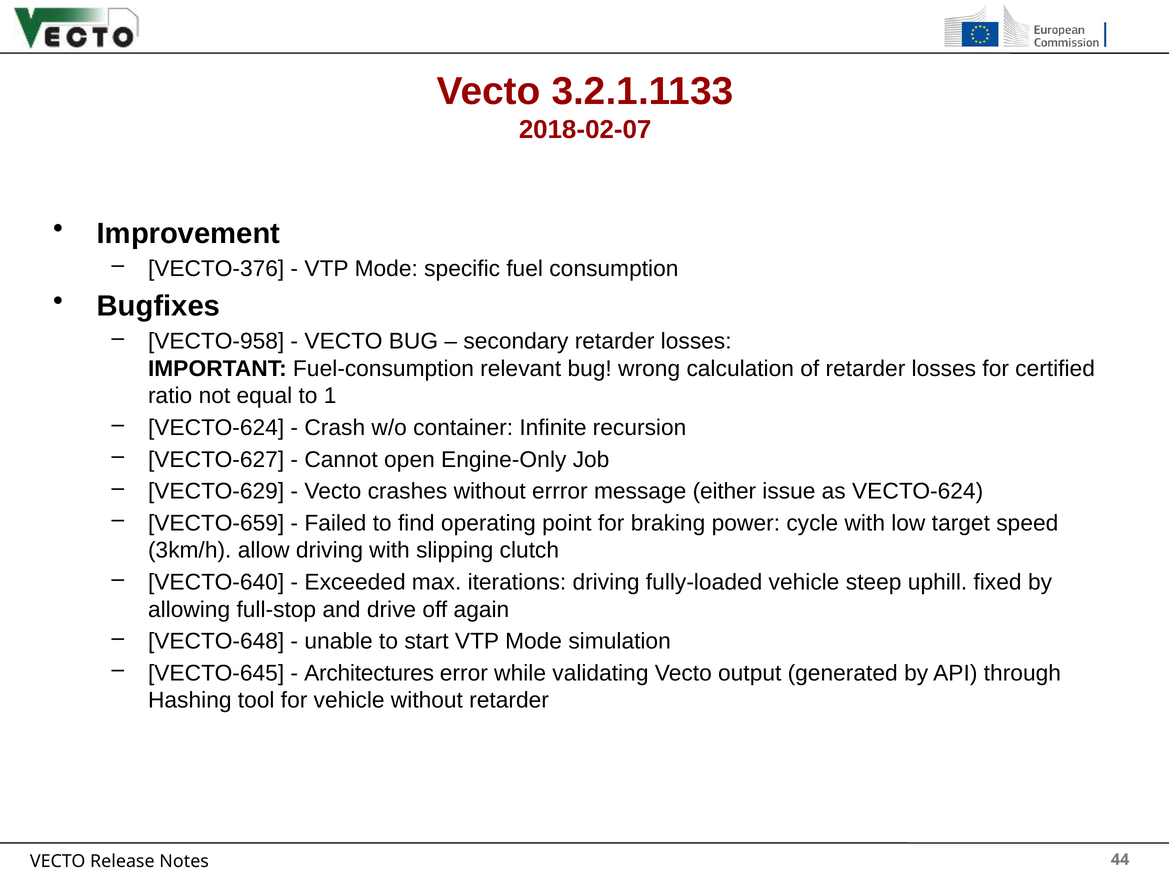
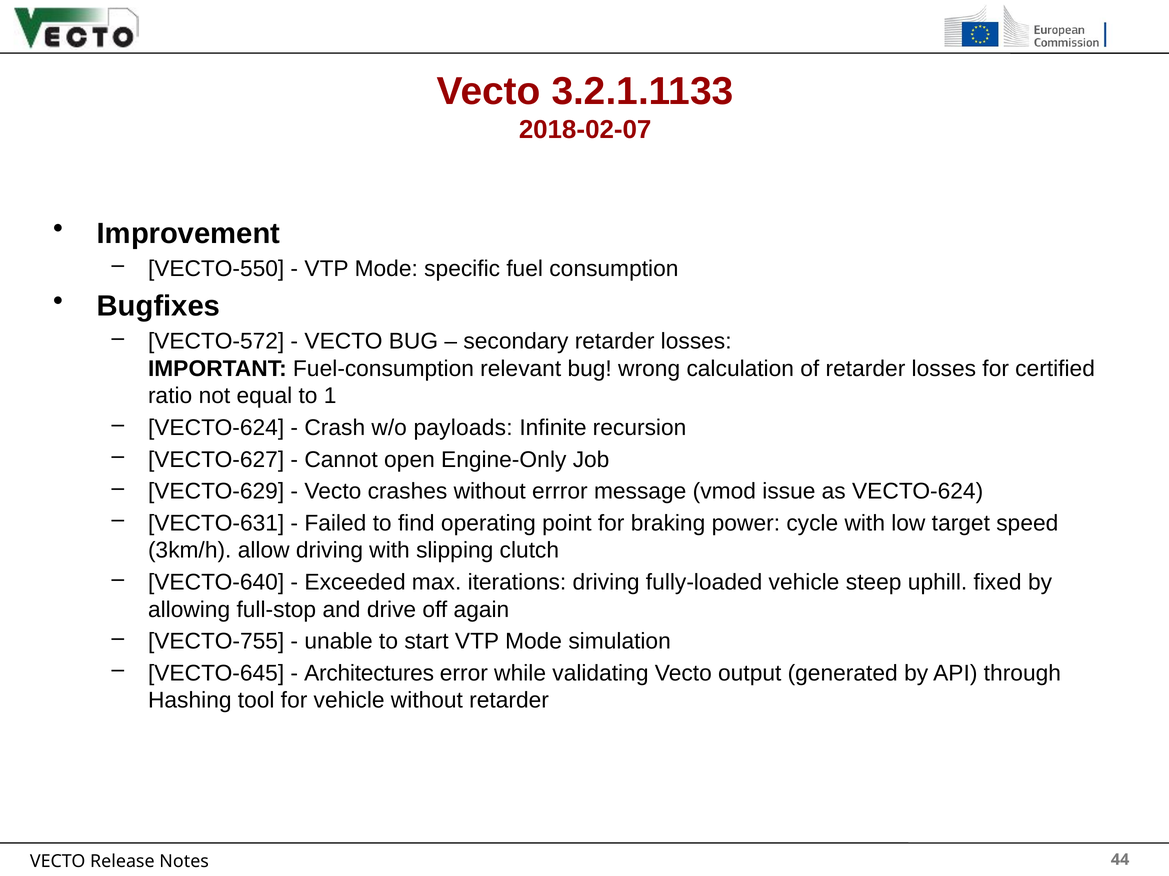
VECTO-376: VECTO-376 -> VECTO-550 (216, 269)
VECTO-958: VECTO-958 -> VECTO-572 (216, 342)
container: container -> payloads (463, 428)
either: either -> vmod (724, 492)
VECTO-659: VECTO-659 -> VECTO-631 (216, 524)
VECTO-648: VECTO-648 -> VECTO-755 (216, 642)
